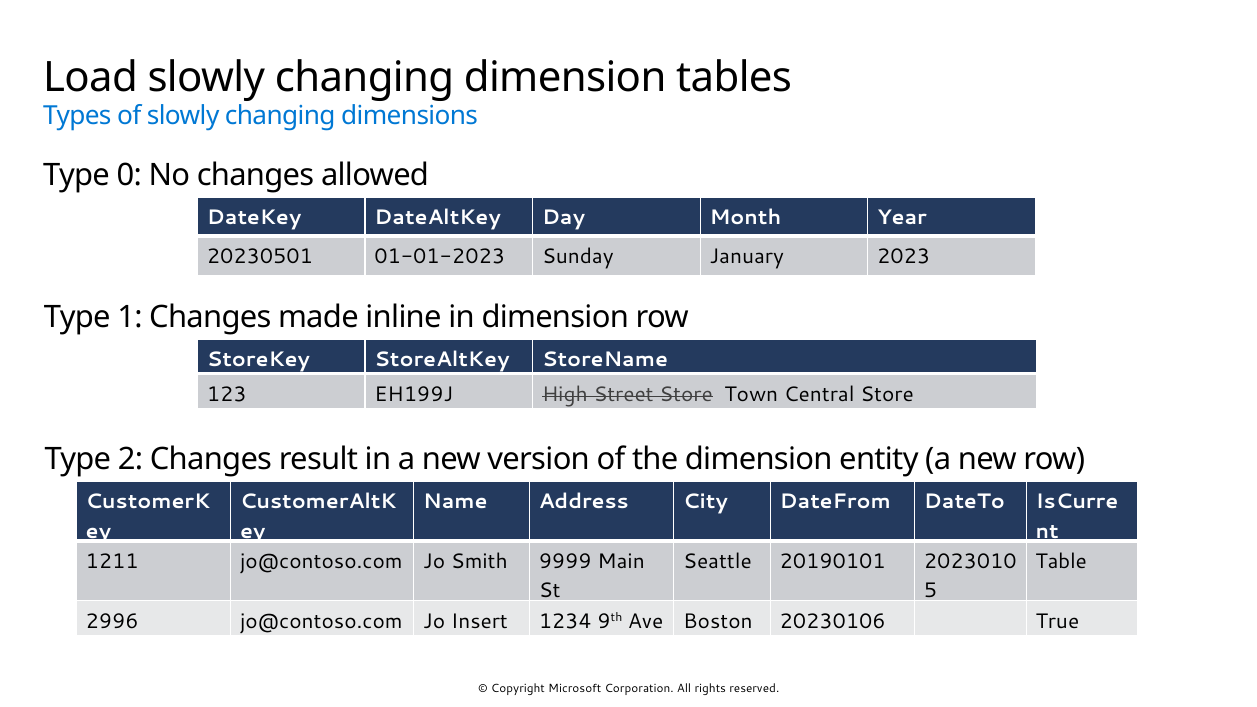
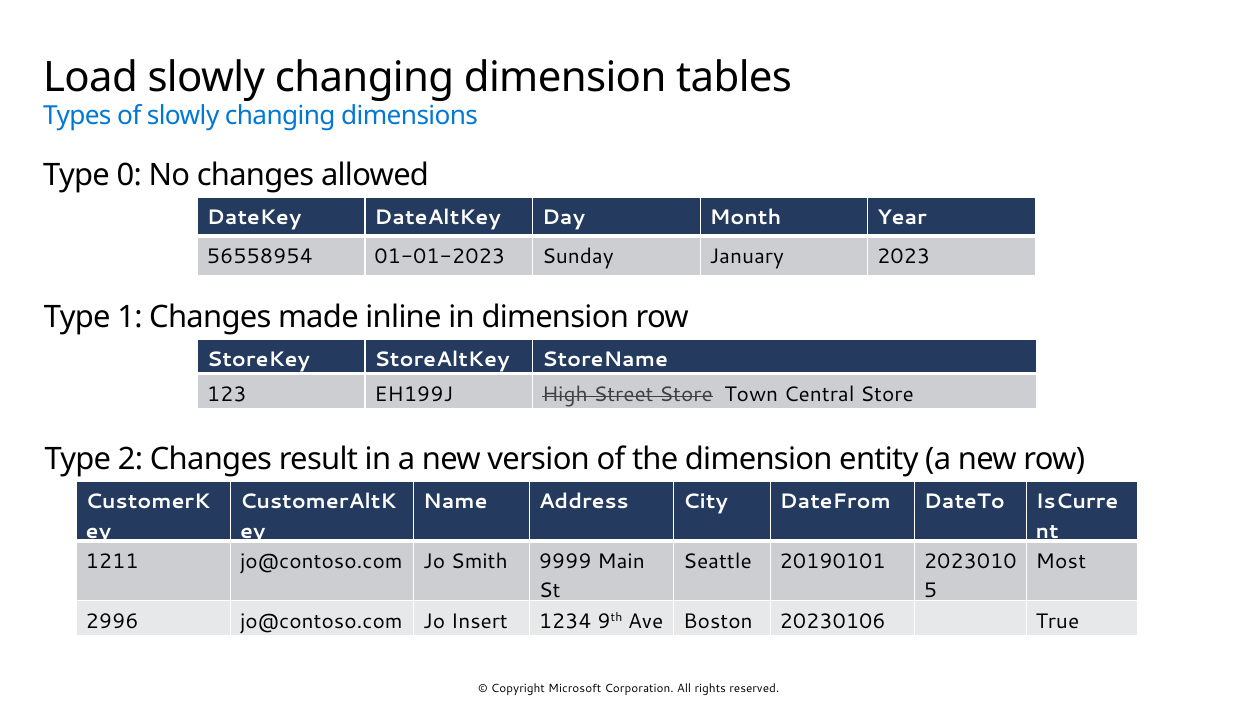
20230501: 20230501 -> 56558954 (260, 257)
Table: Table -> Most (1061, 562)
